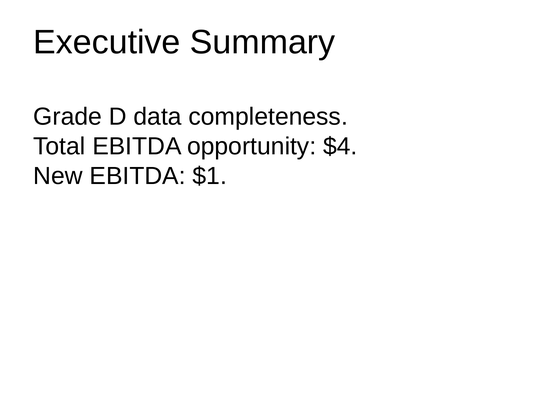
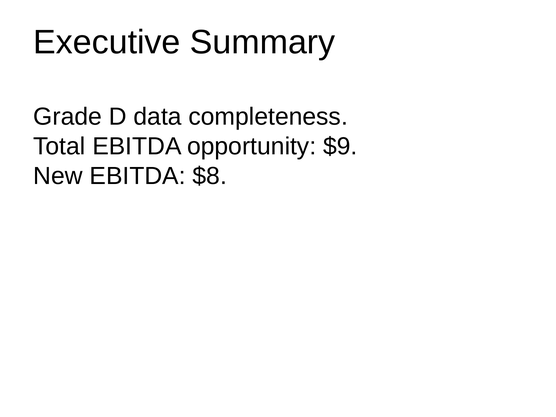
$4: $4 -> $9 (340, 146)
$1: $1 -> $8 (210, 176)
